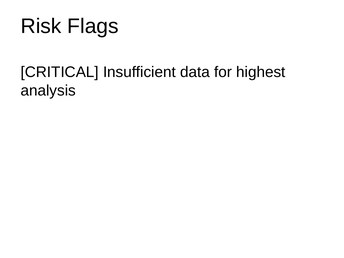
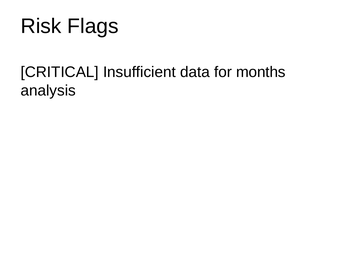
highest: highest -> months (261, 72)
